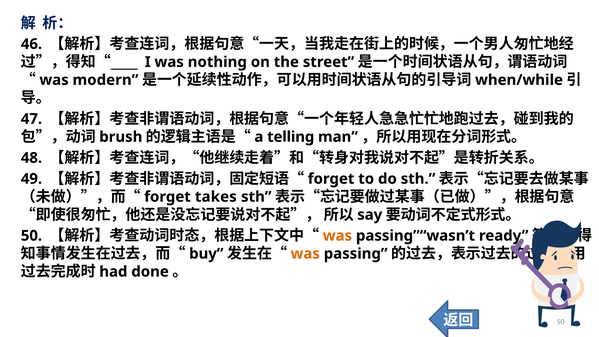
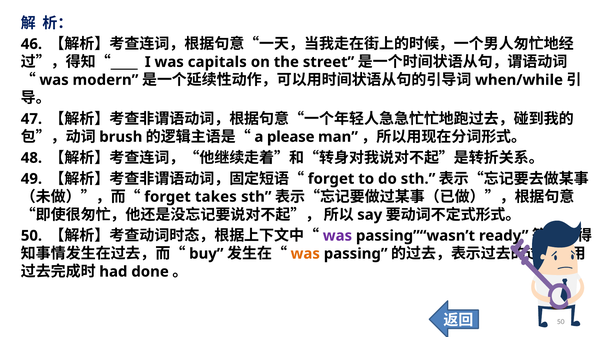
nothing: nothing -> capitals (217, 62)
telling: telling -> please (291, 137)
was colour: orange -> purple (337, 236)
